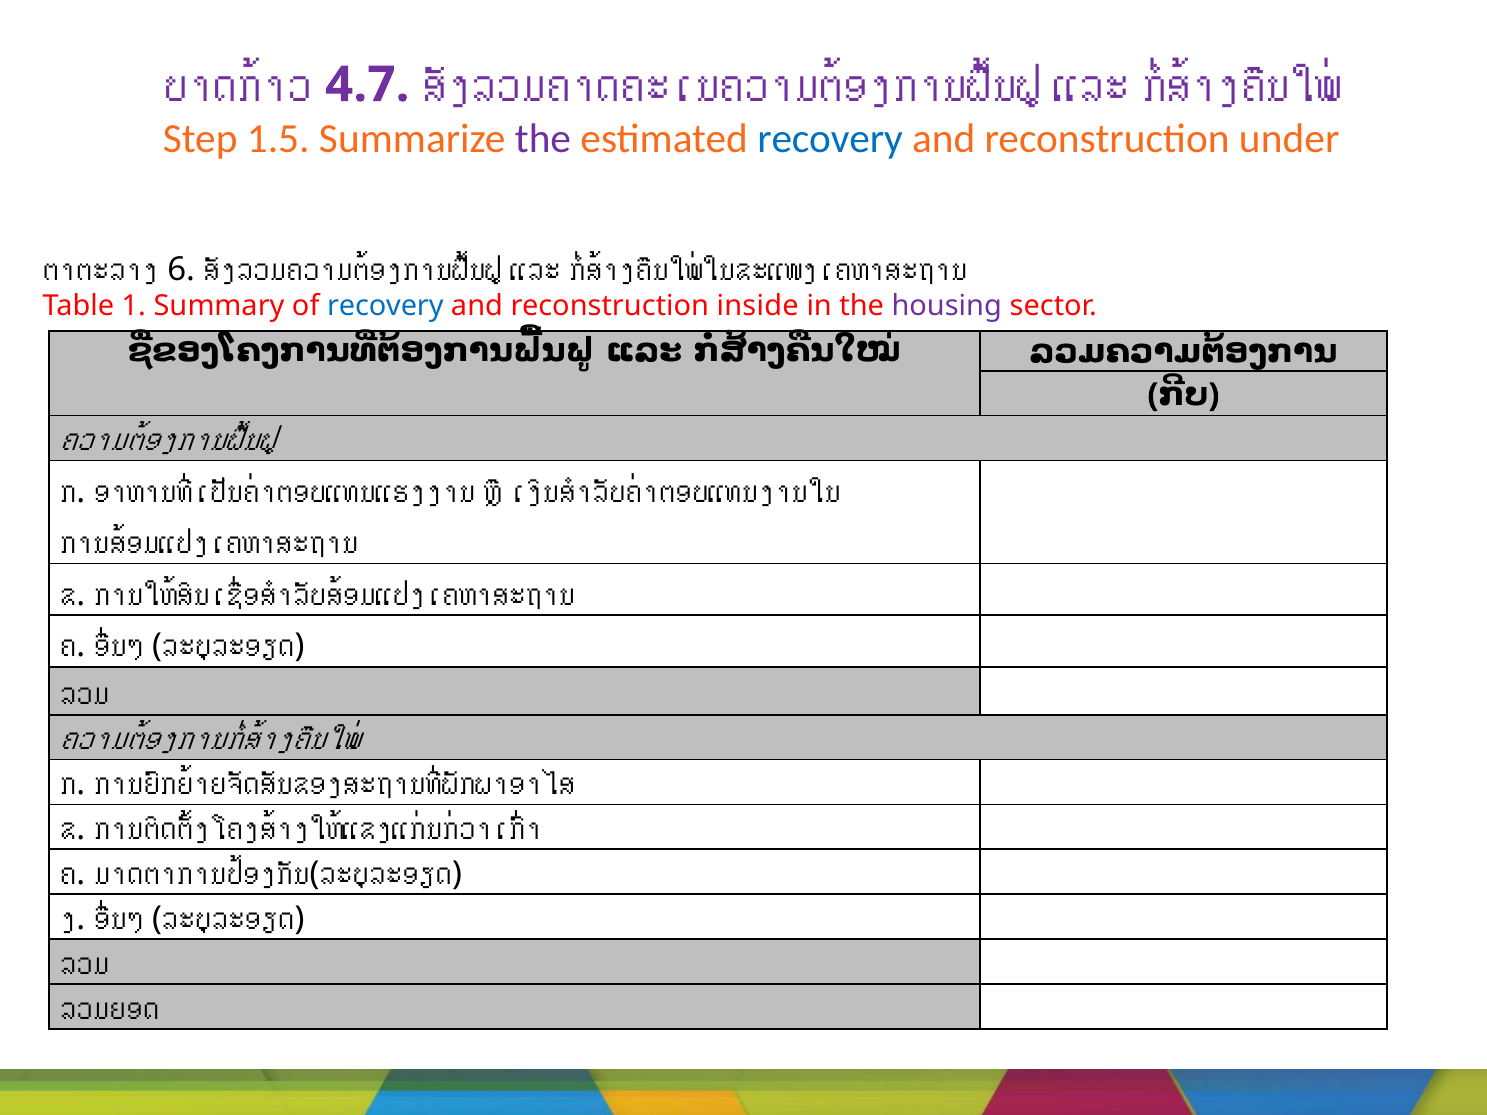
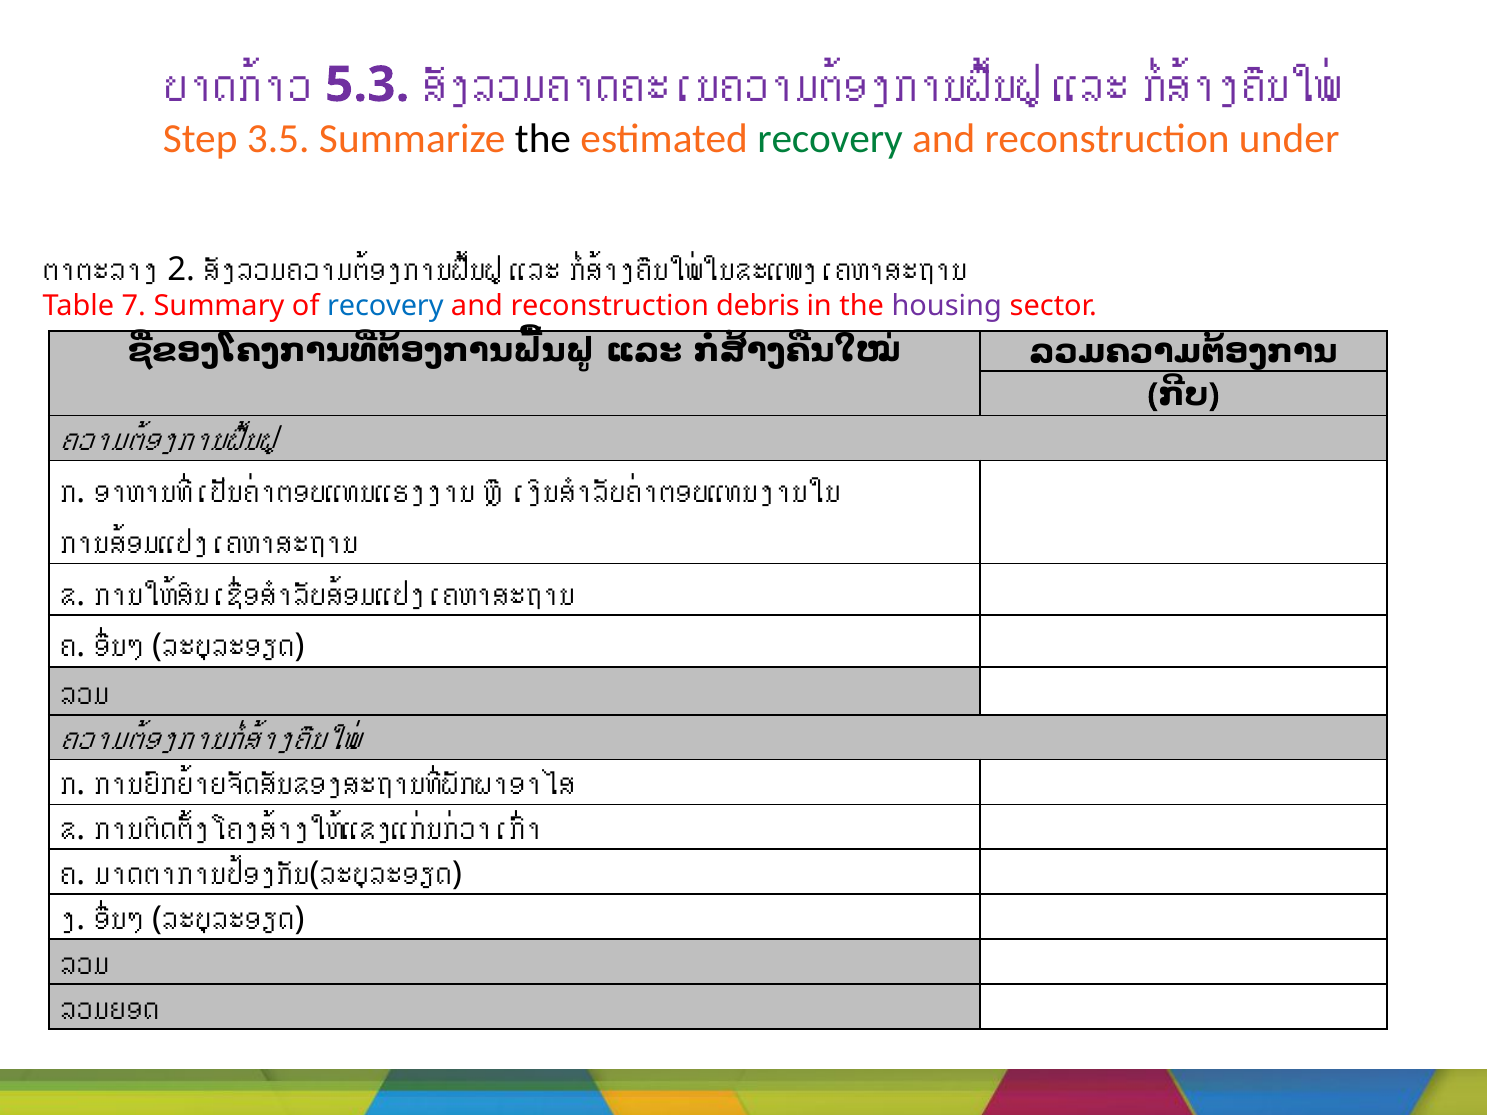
4.7: 4.7 -> 5.3 (367, 85)
1.5: 1.5 -> 3.5 (278, 139)
the colour: purple -> black (543, 139)
recovery colour: blue -> green (830, 139)
6: 6 -> 2 (181, 270)
1: 1 -> 7 (134, 306)
inside: inside -> debris (758, 306)
